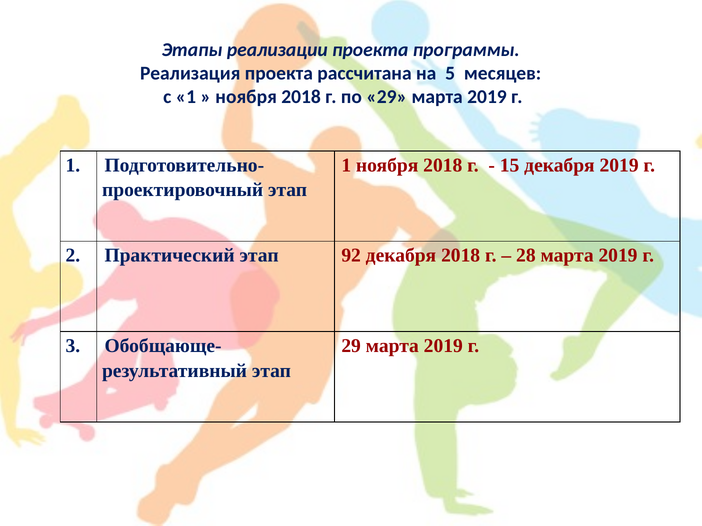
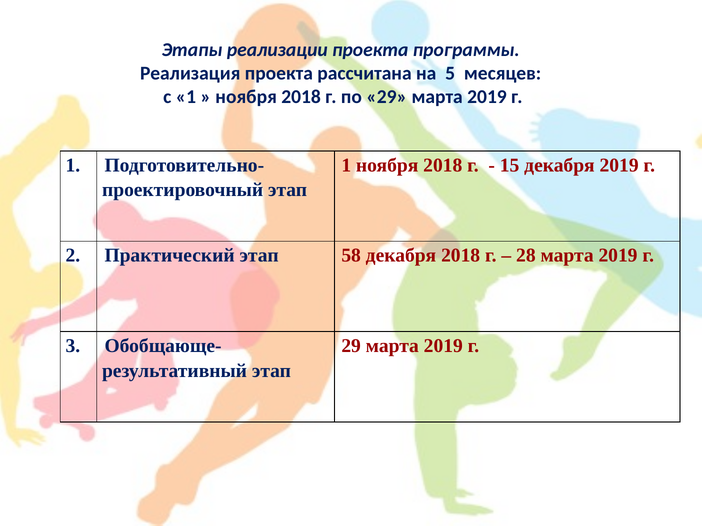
92: 92 -> 58 (351, 256)
